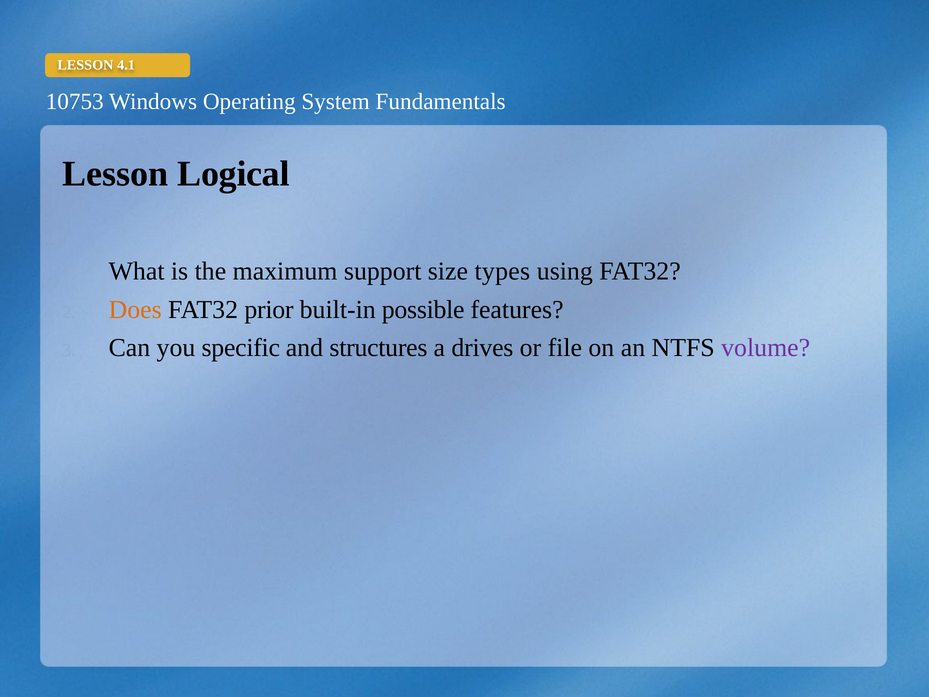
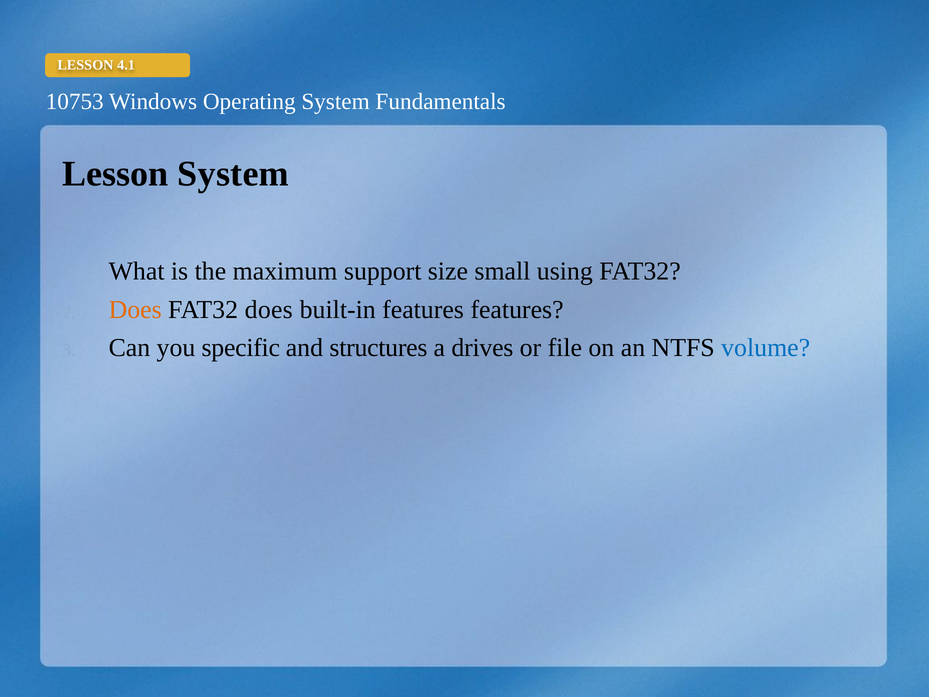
Lesson Logical: Logical -> System (233, 174)
types: types -> small (502, 271)
FAT32 prior: prior -> does (269, 309)
built-in possible: possible -> features (423, 309)
volume colour: purple -> blue (766, 348)
